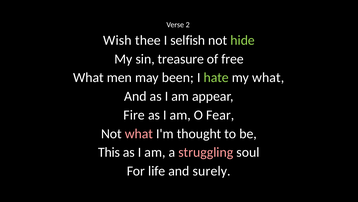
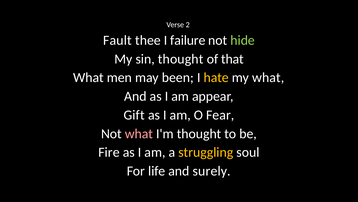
Wish: Wish -> Fault (117, 40)
selfish: selfish -> failure (188, 40)
sin treasure: treasure -> thought (181, 59)
free: free -> that (232, 59)
hate colour: light green -> yellow (216, 77)
Fire: Fire -> Gift (134, 115)
This: This -> Fire (109, 152)
struggling colour: pink -> yellow (206, 152)
